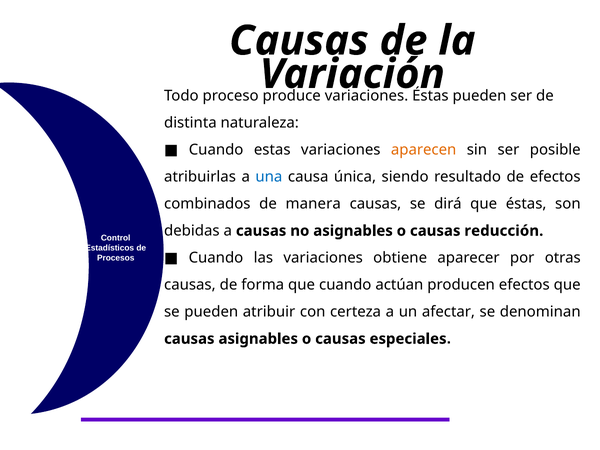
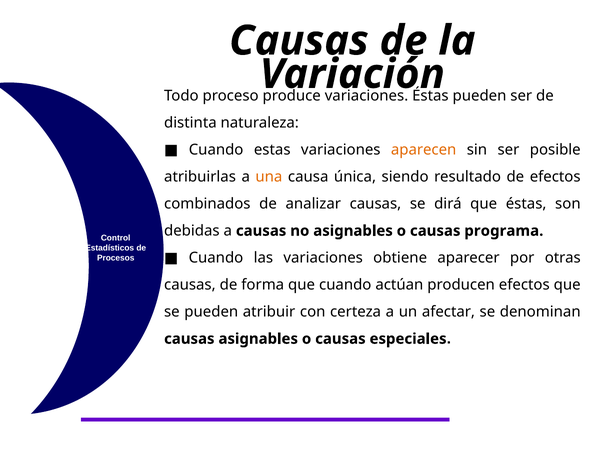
una colour: blue -> orange (269, 177)
manera: manera -> analizar (313, 204)
reducción: reducción -> programa (504, 231)
